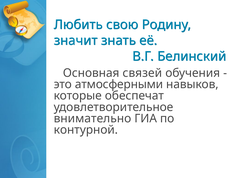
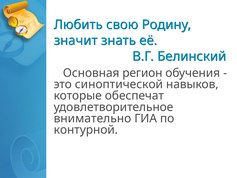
связей: связей -> регион (142, 73)
атмосферными: атмосферными -> синоптической (119, 84)
